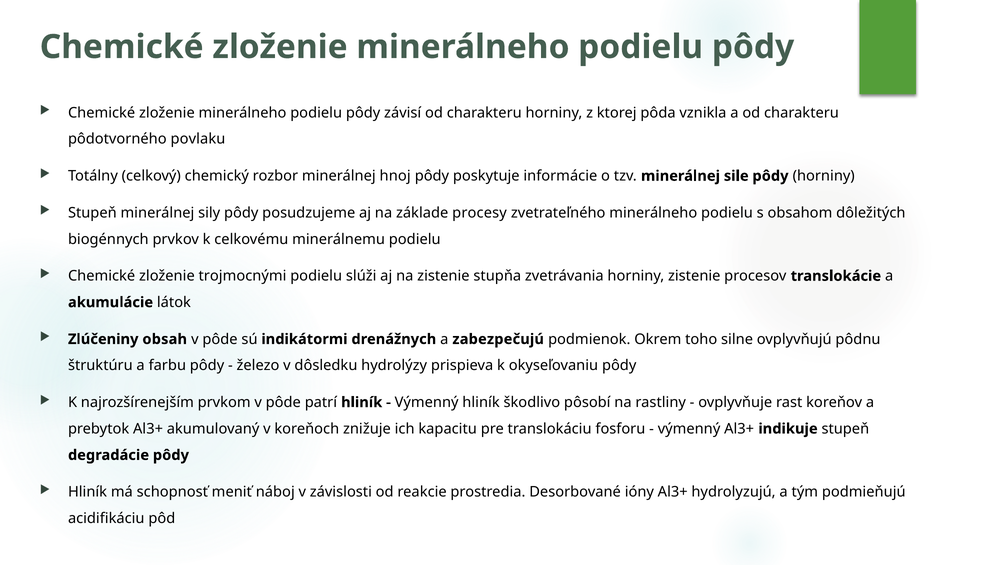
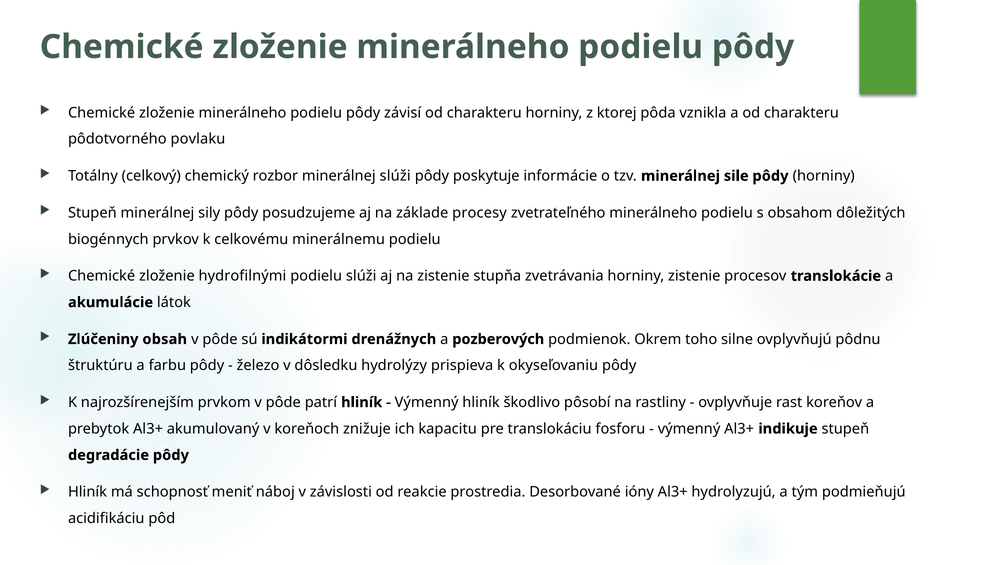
minerálnej hnoj: hnoj -> slúži (395, 176)
trojmocnými: trojmocnými -> hydrofilnými (242, 276)
zabezpečujú: zabezpečujú -> pozberových (498, 339)
